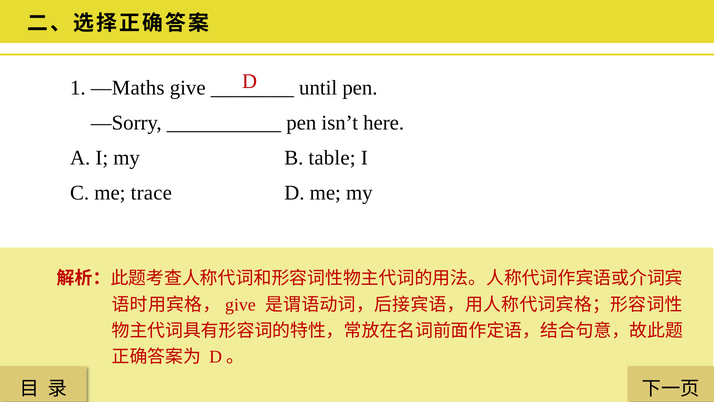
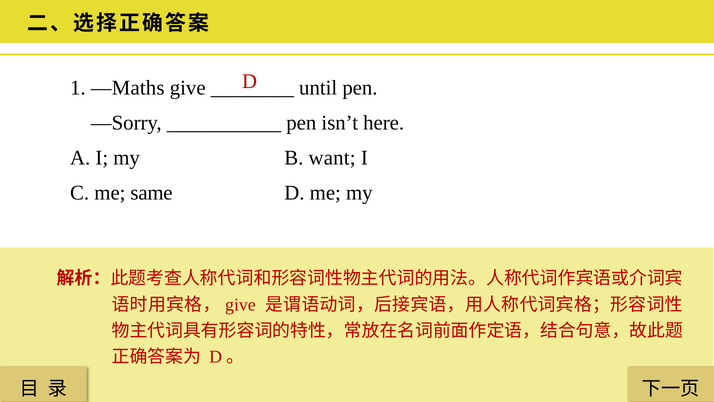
table: table -> want (332, 158)
trace: trace -> same (152, 193)
